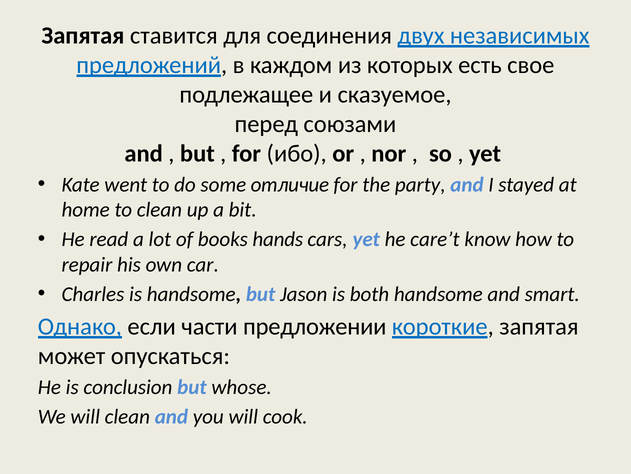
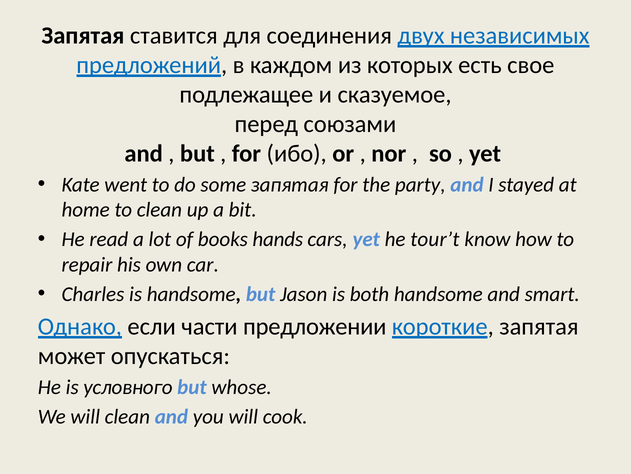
some отличие: отличие -> запятая (290, 184)
care’t: care’t -> tour’t (435, 239)
conclusion: conclusion -> условного (128, 387)
